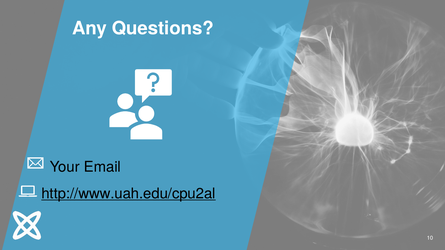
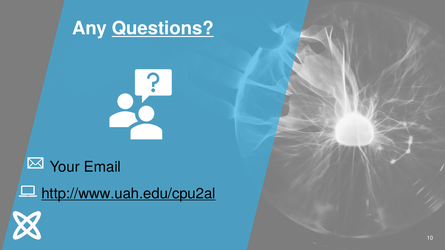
Questions underline: none -> present (163, 29)
